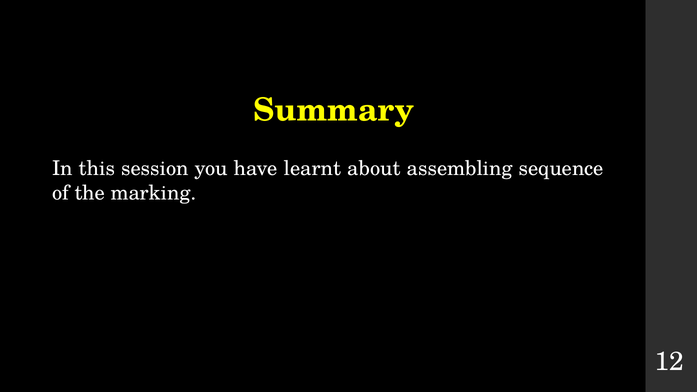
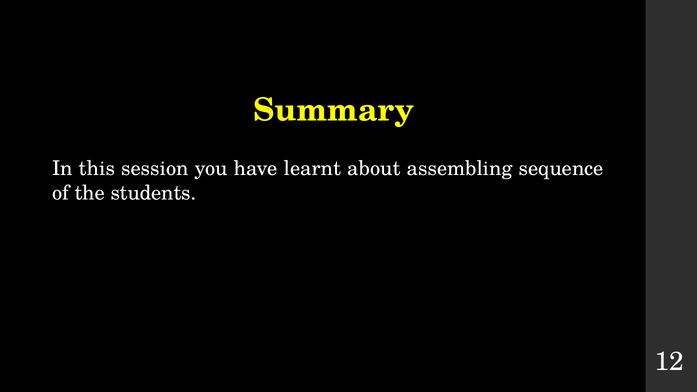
marking: marking -> students (153, 193)
